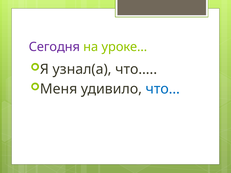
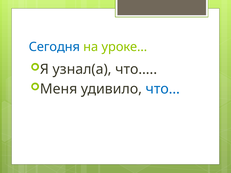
Сегодня colour: purple -> blue (54, 47)
